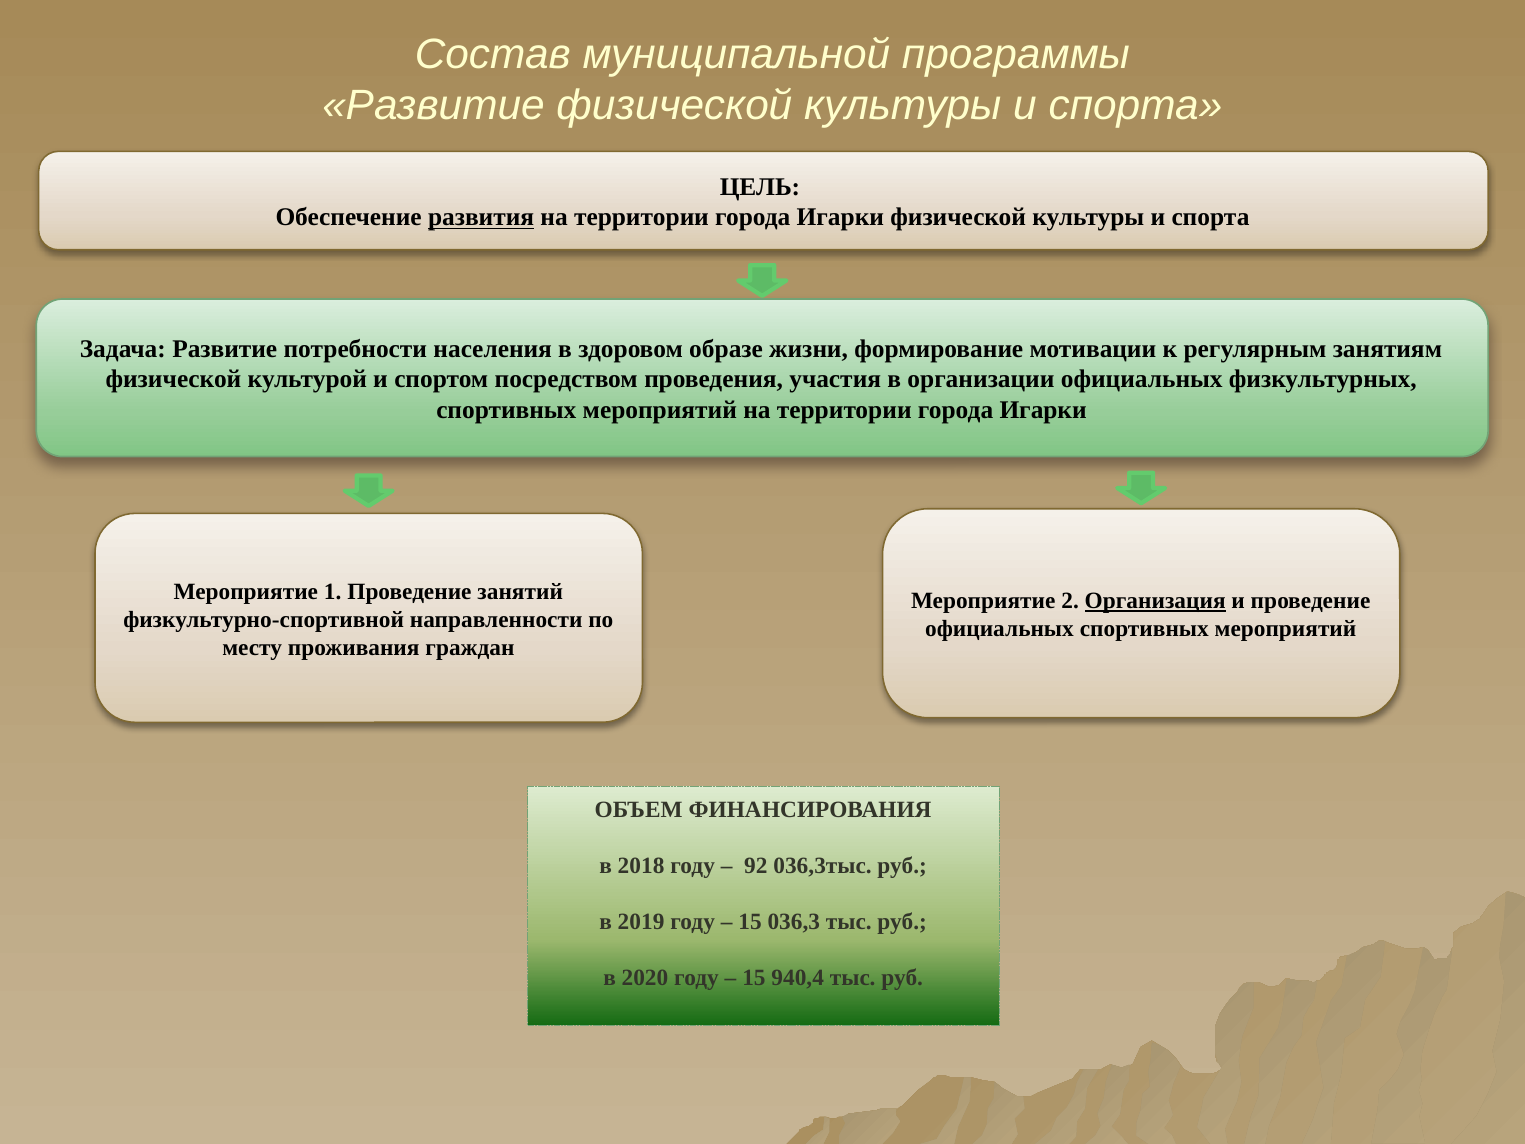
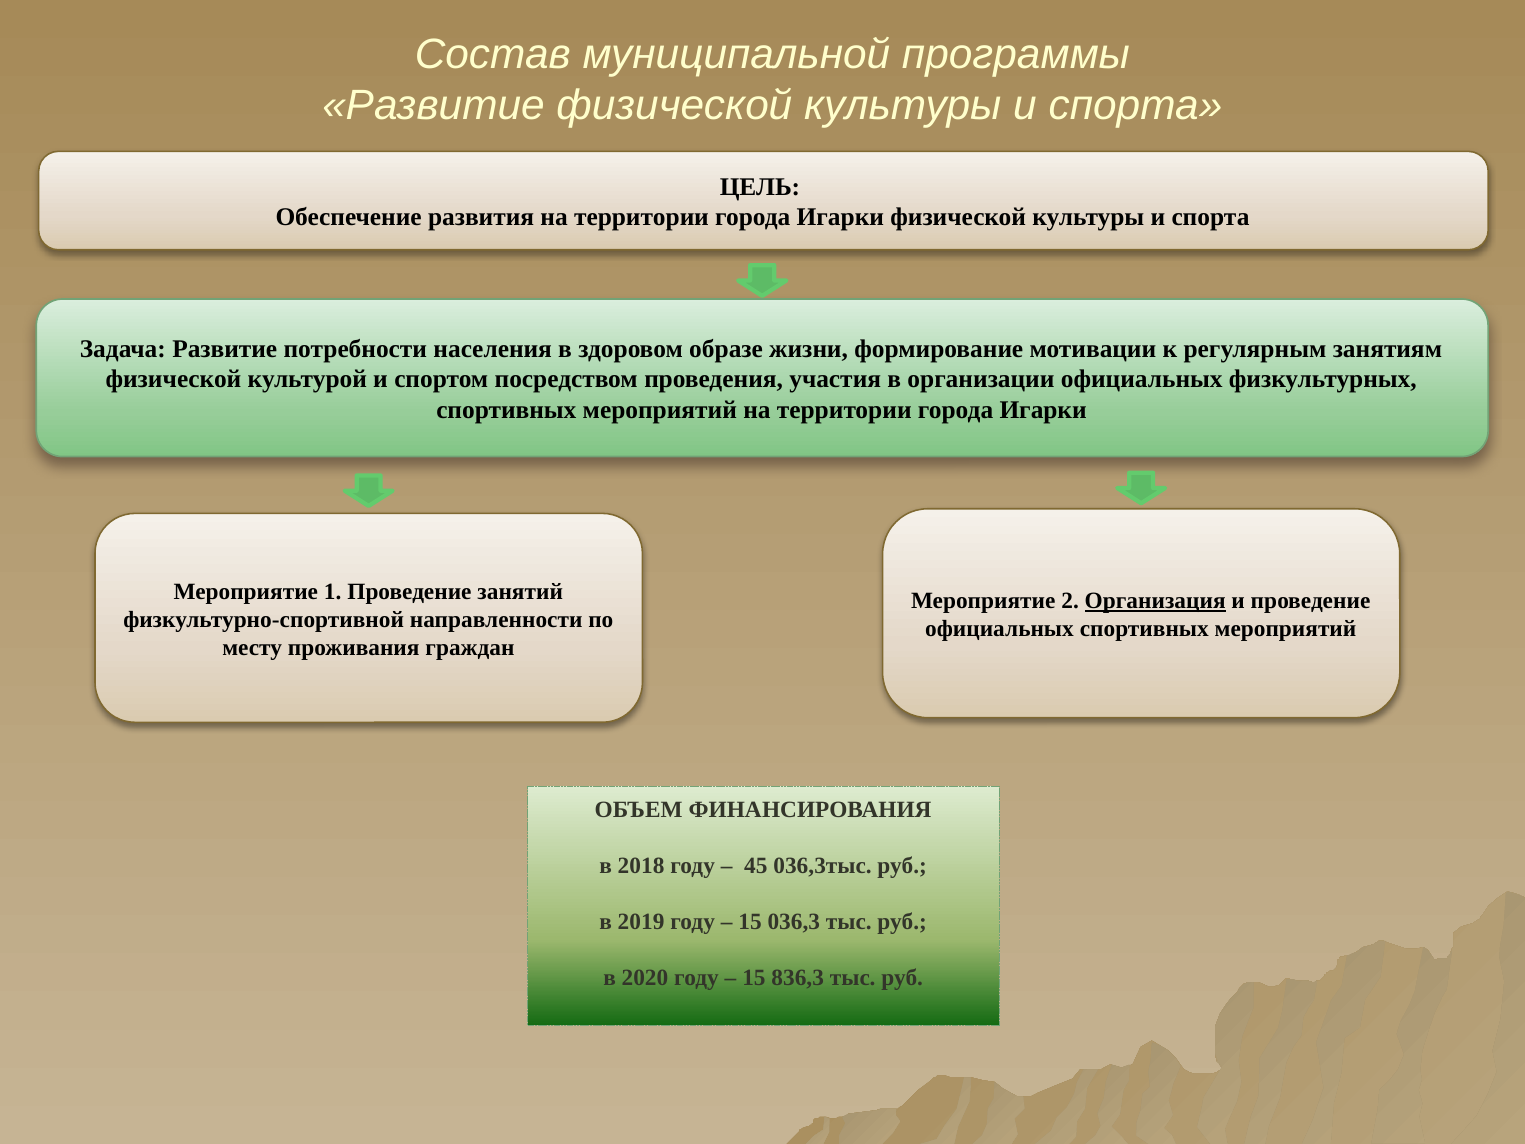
развития underline: present -> none (481, 217)
92: 92 -> 45 (756, 865)
940,4: 940,4 -> 836,3 (798, 977)
